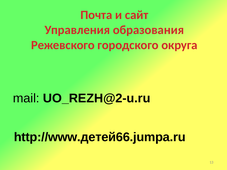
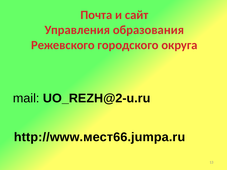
http://www.детей66.jumpa.ru: http://www.детей66.jumpa.ru -> http://www.мест66.jumpa.ru (100, 137)
